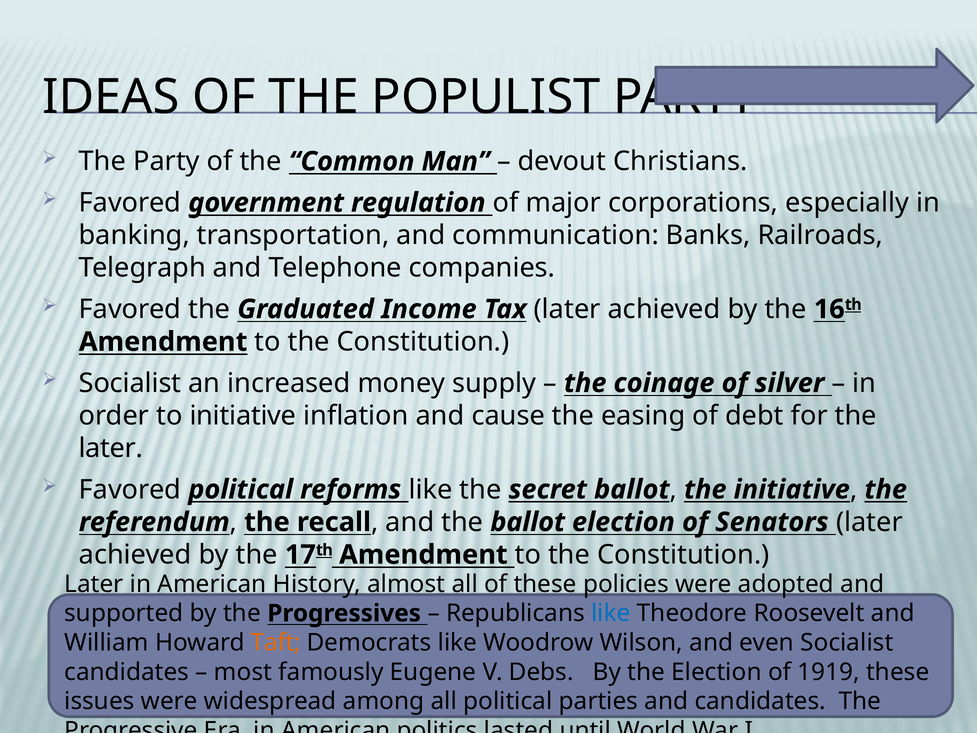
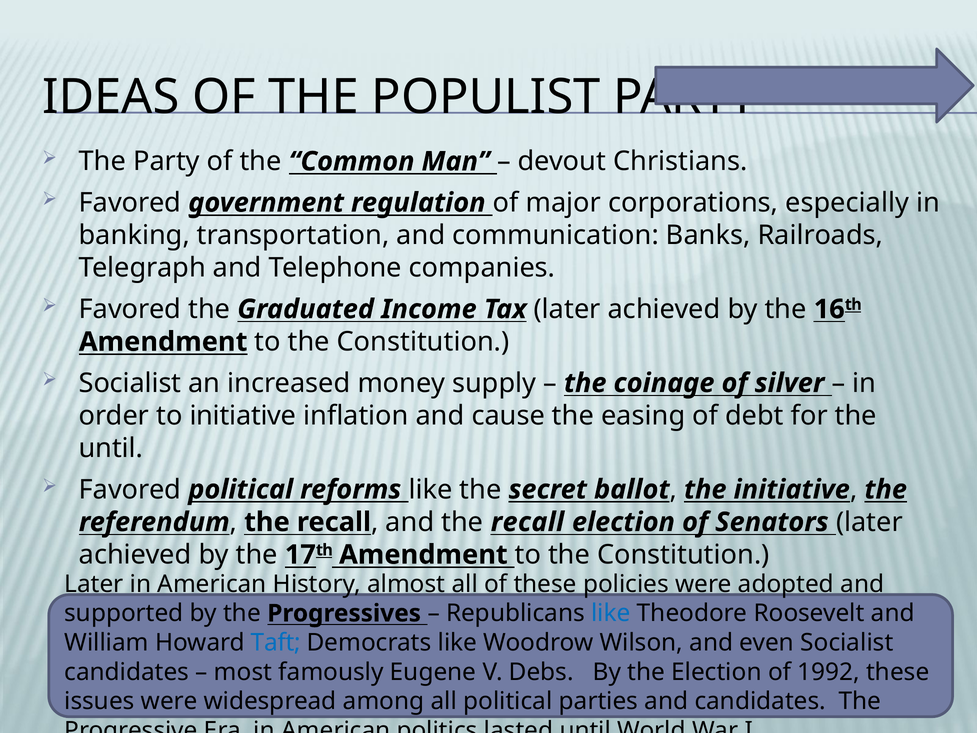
later: later -> until (111, 448)
and the ballot: ballot -> recall (527, 522)
Taft colour: orange -> blue (276, 642)
1919: 1919 -> 1992 (829, 672)
